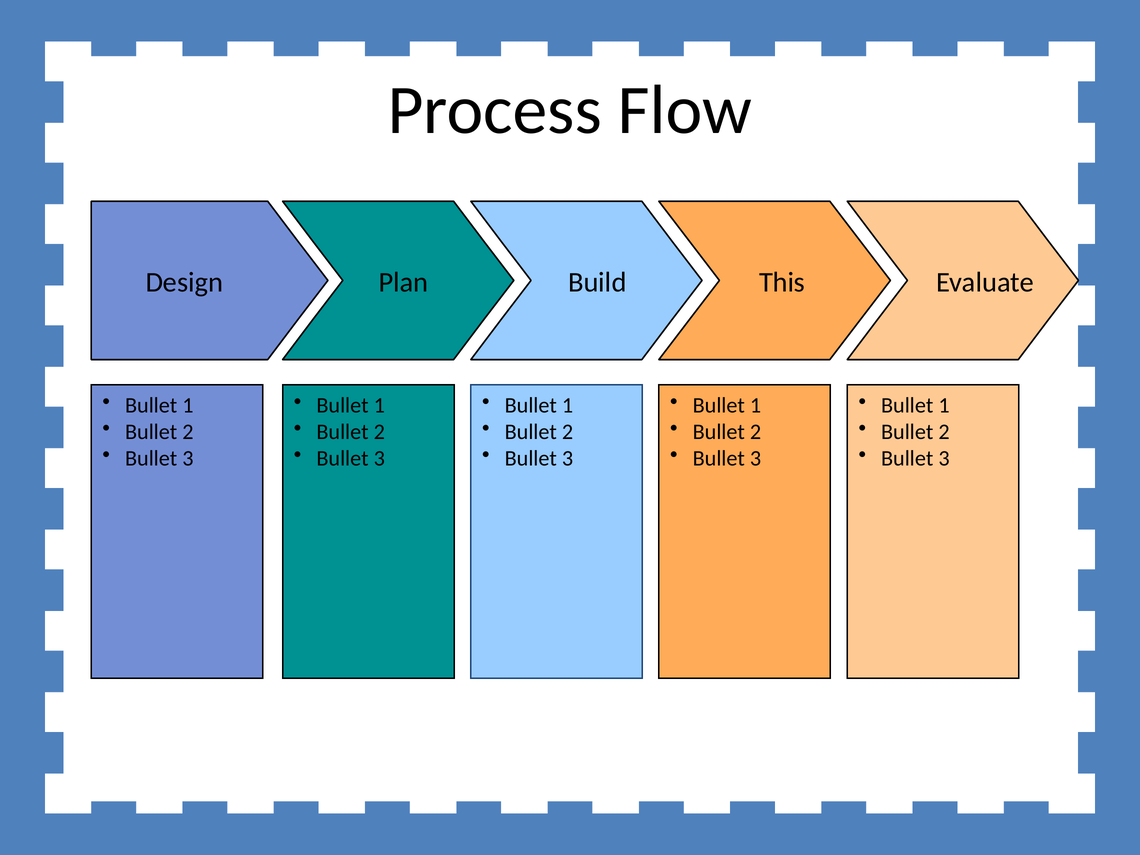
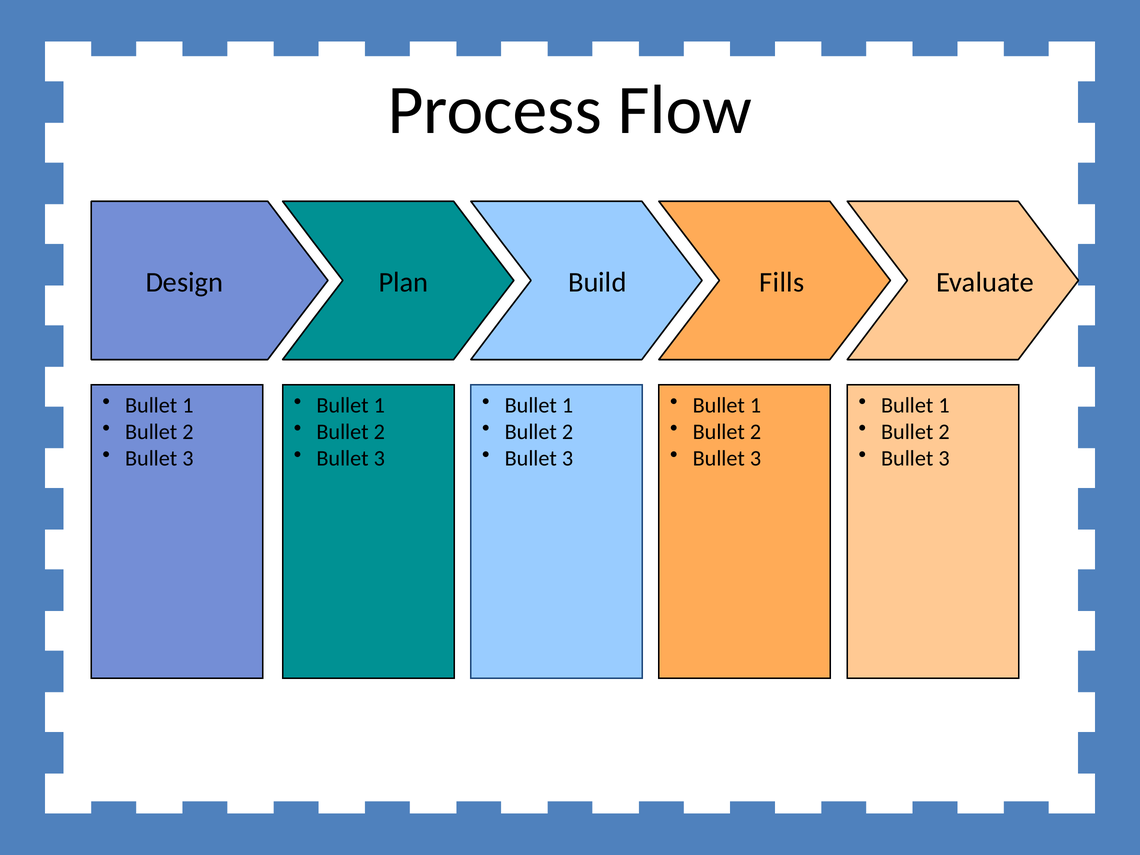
This: This -> Fills (782, 282)
